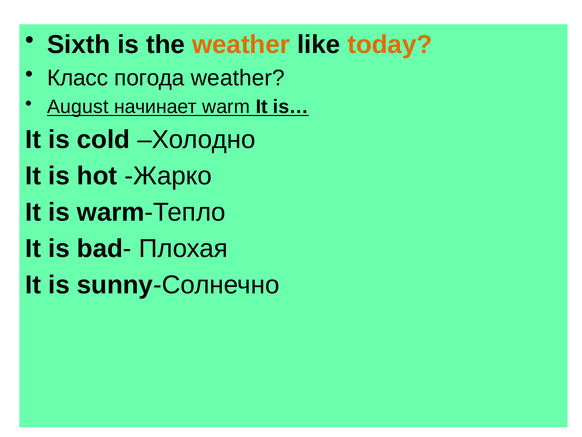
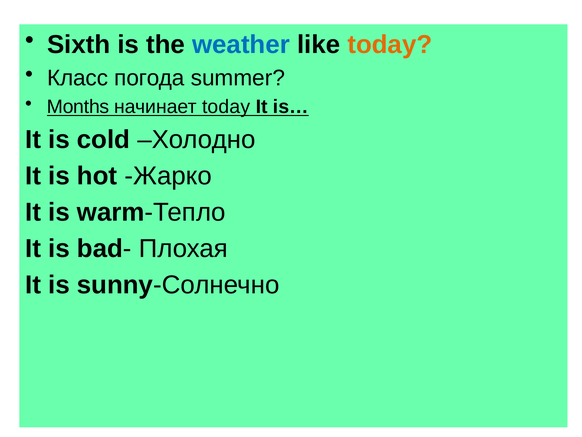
weather colour: orange -> blue (241, 44)
погода weather: weather -> summer (238, 78)
August: August -> Months (78, 107)
начинает warm: warm -> today (226, 107)
